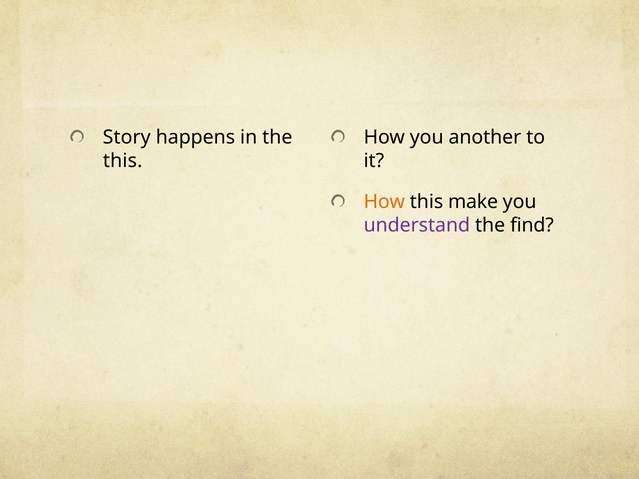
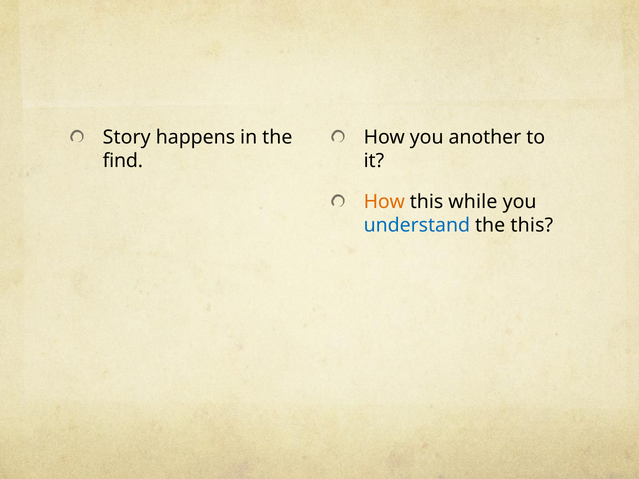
this: this -> find (123, 161)
make: make -> while (473, 202)
understand colour: purple -> blue (417, 226)
the find: find -> this (532, 226)
